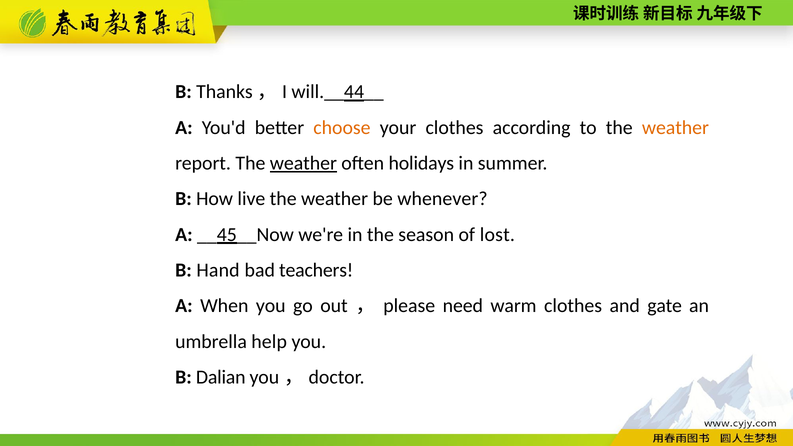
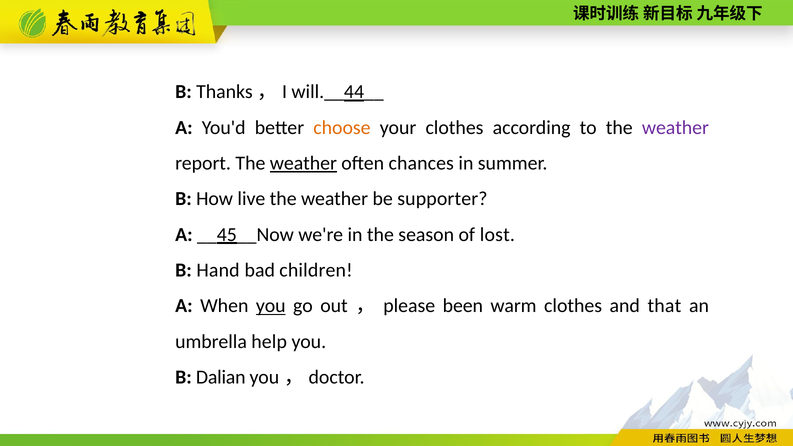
weather colour: orange -> purple (675, 128)
holidays: holidays -> chances (421, 163)
whenever: whenever -> supporter (442, 199)
teachers: teachers -> children (316, 270)
you underline: none -> present (271, 306)
need: need -> been (463, 306)
gate: gate -> that (664, 306)
